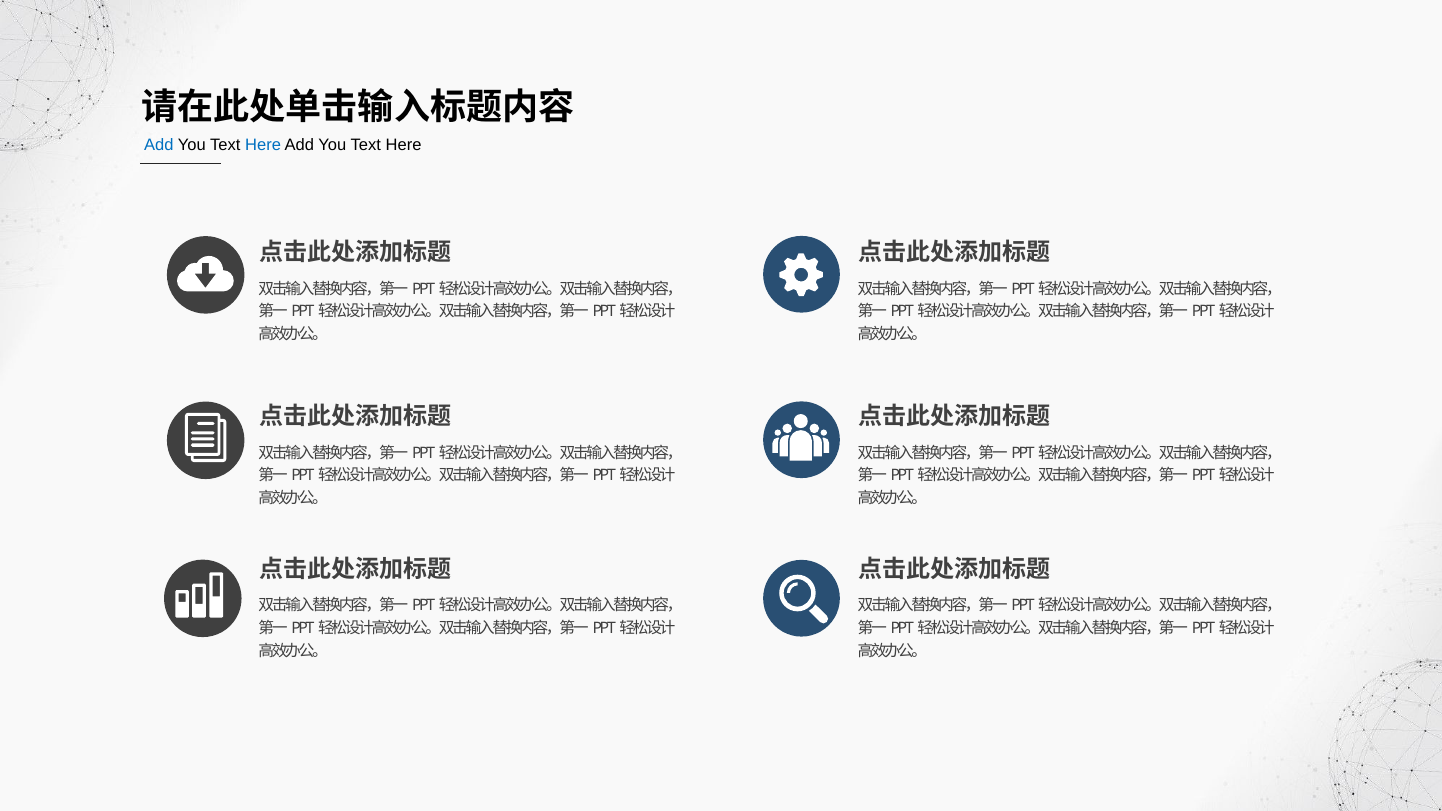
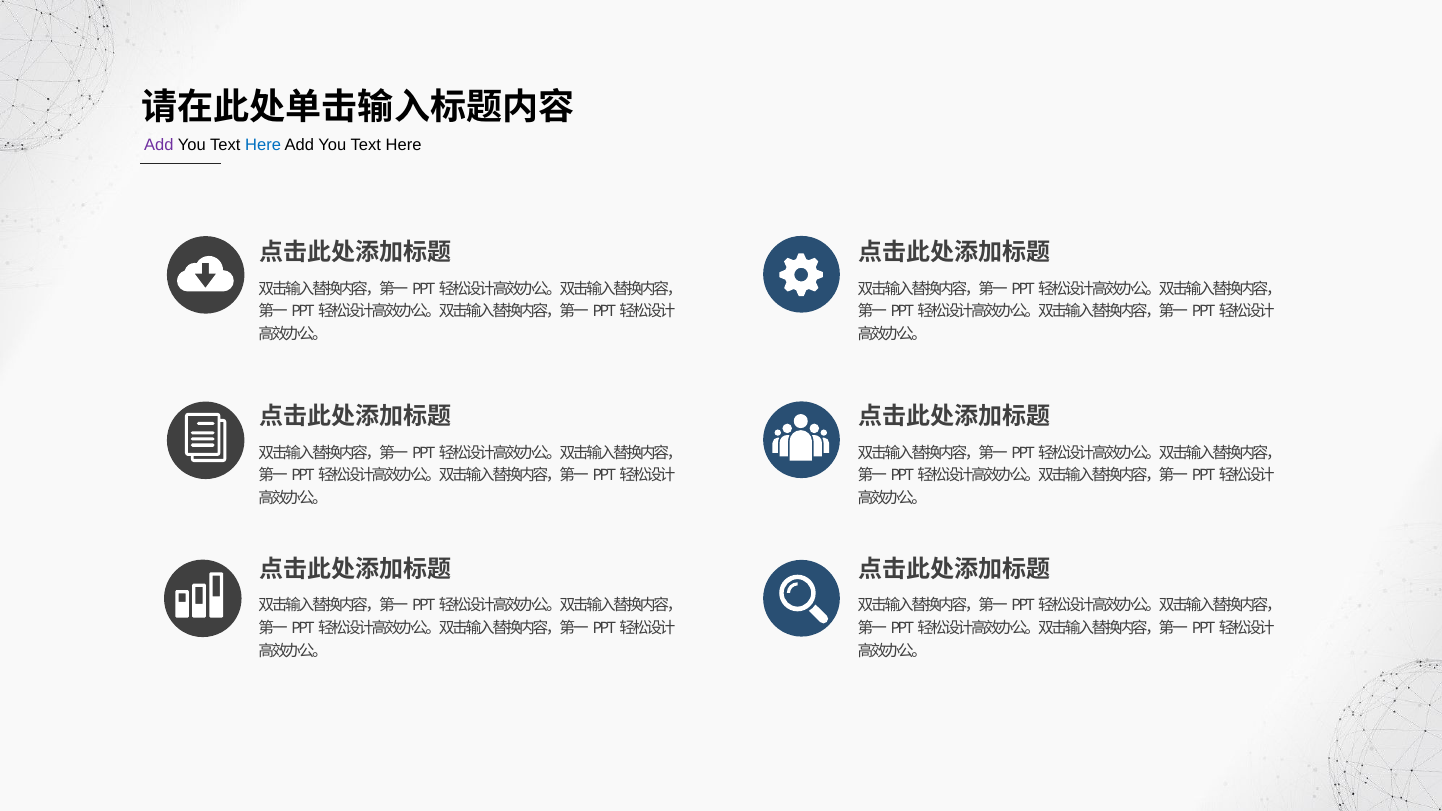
Add colour: blue -> purple (159, 145)
